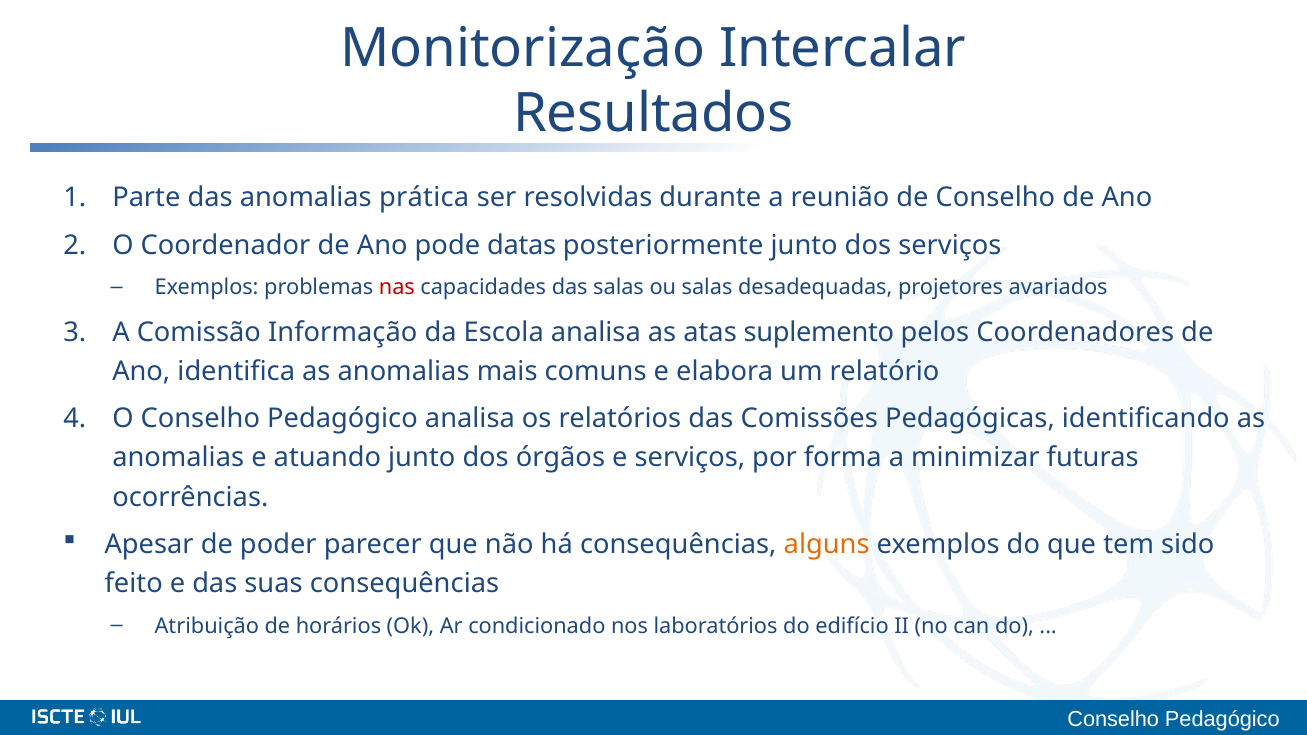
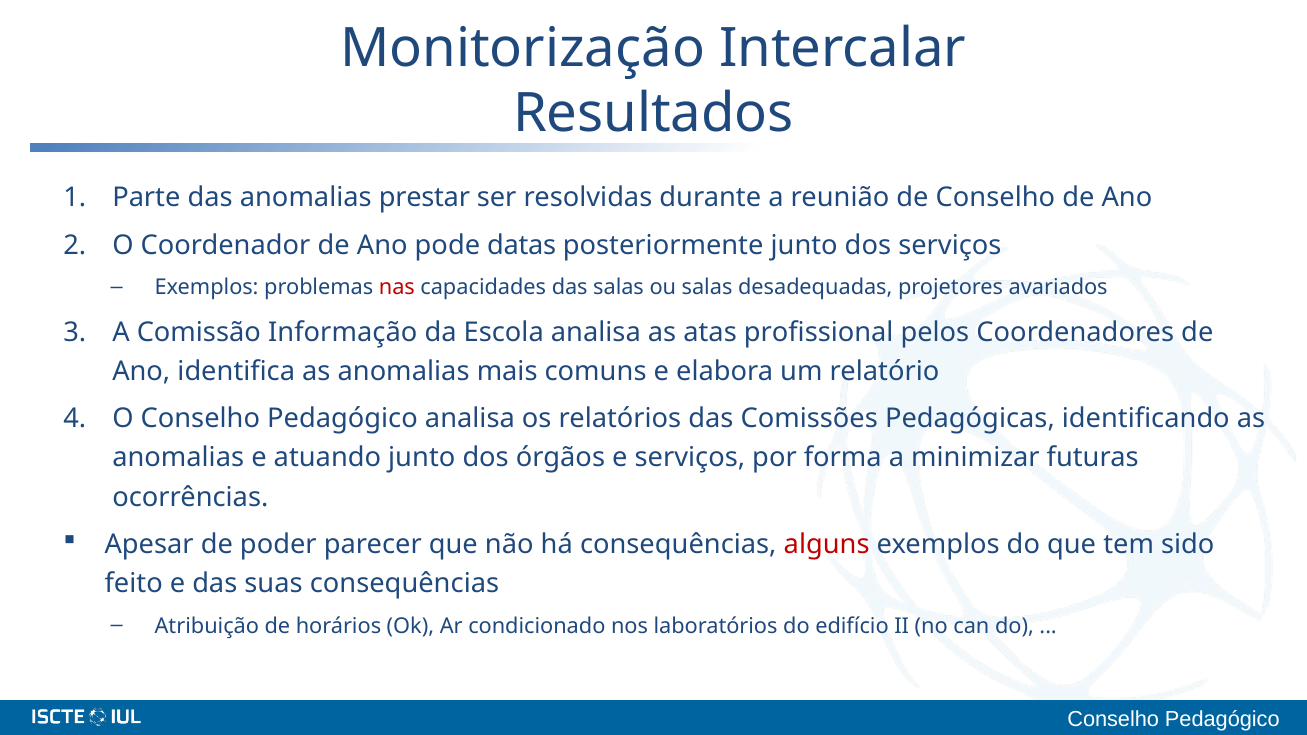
prática: prática -> prestar (424, 198)
suplemento: suplemento -> profissional (819, 332)
alguns colour: orange -> red (827, 545)
